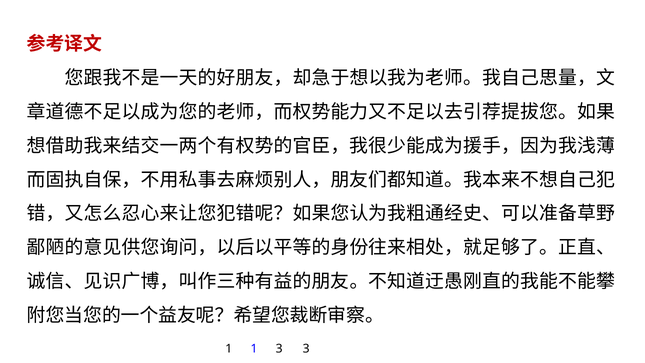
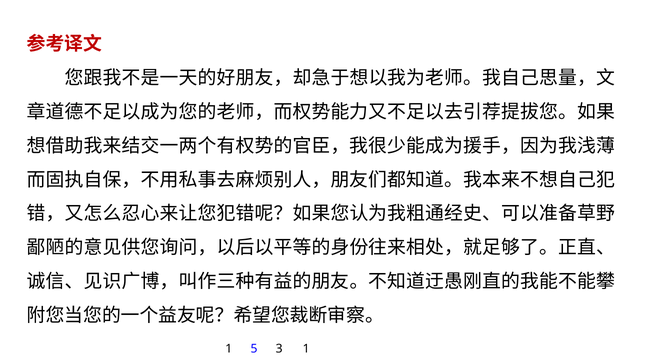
1 1: 1 -> 5 (254, 349)
3 3: 3 -> 1 (306, 349)
